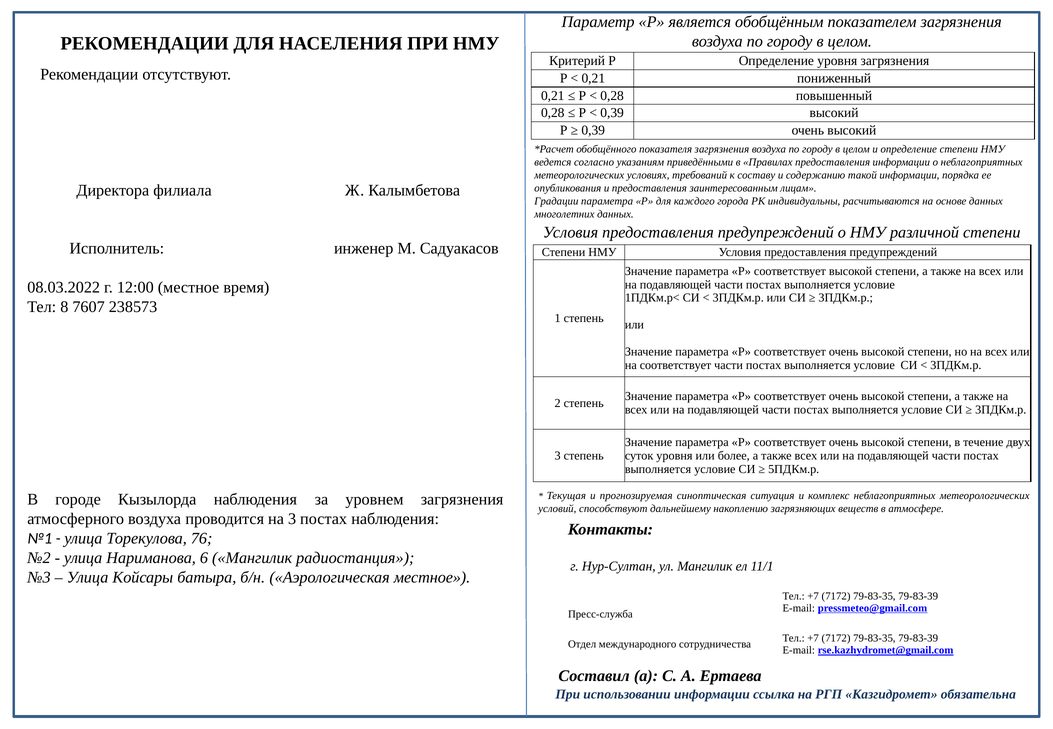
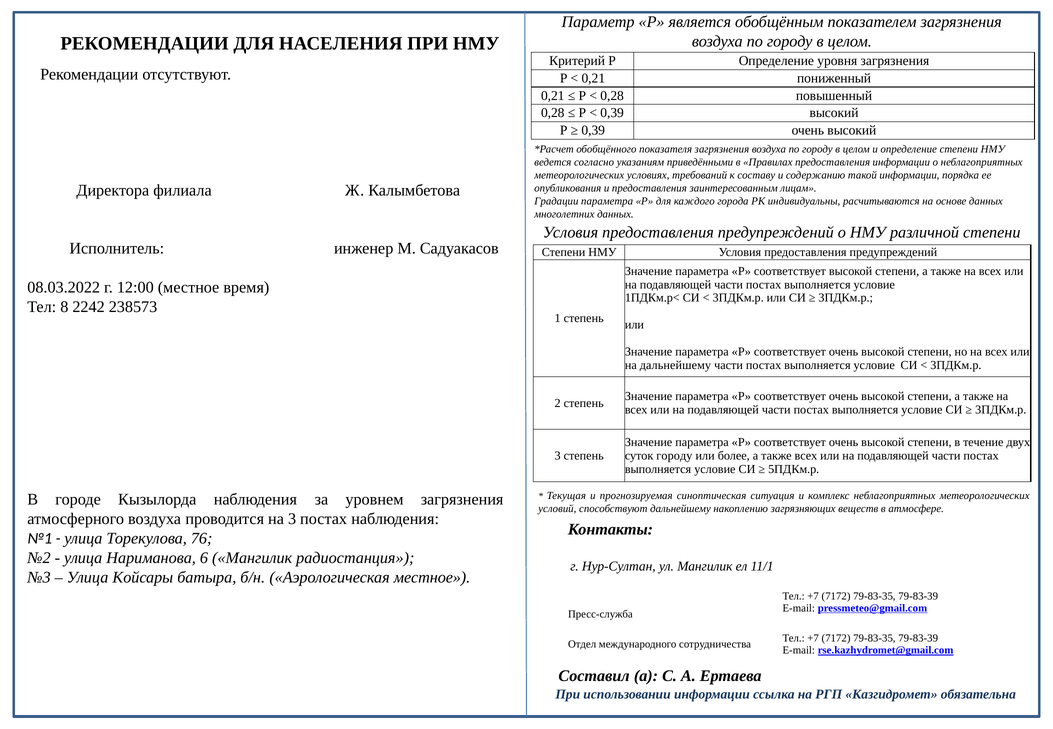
7607: 7607 -> 2242 (89, 307)
на соответствует: соответствует -> дальнейшему (675, 365)
суток уровня: уровня -> городу (674, 456)
